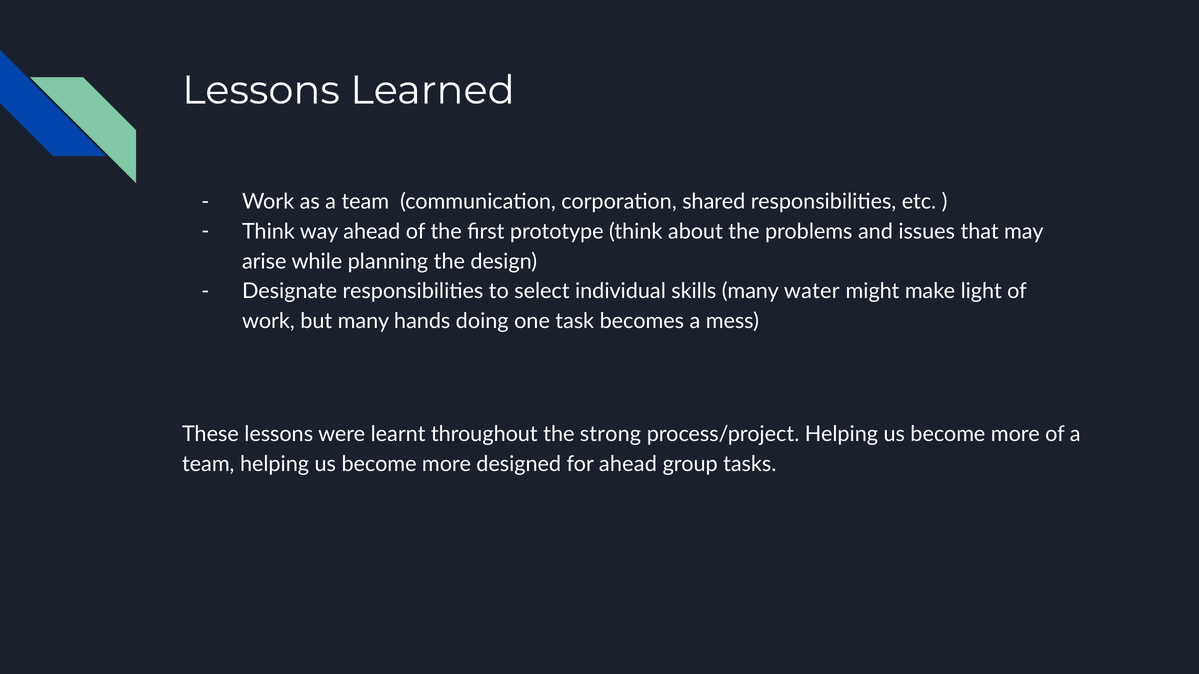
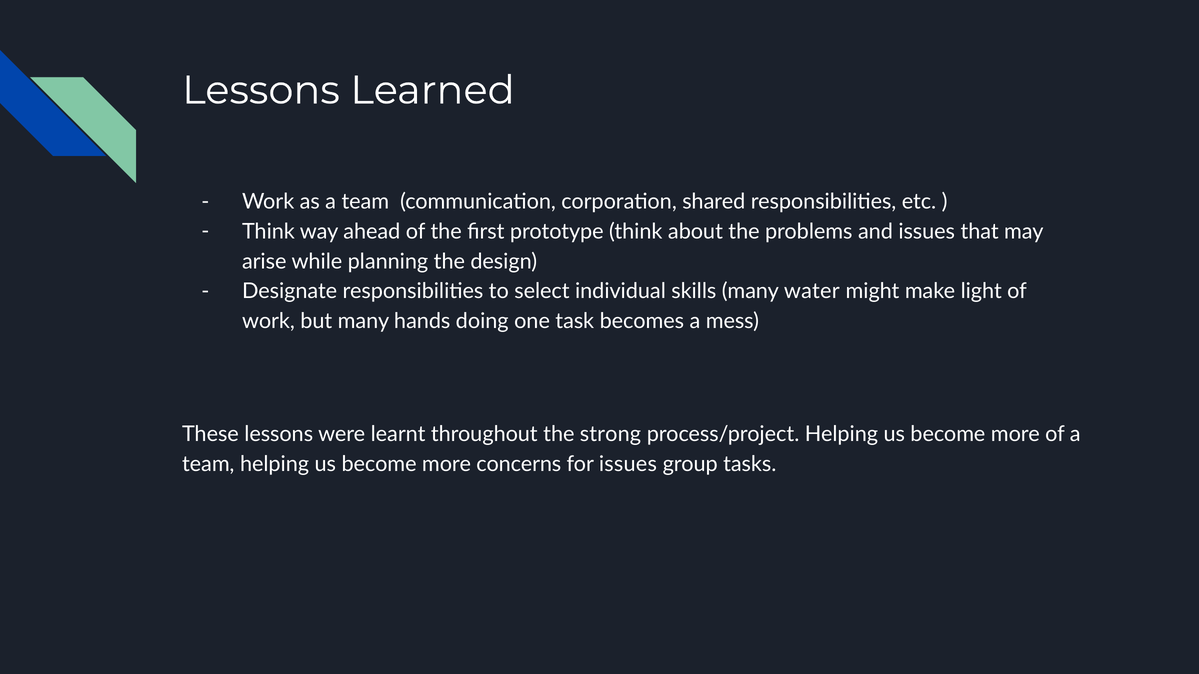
designed: designed -> concerns (519, 464)
for ahead: ahead -> issues (628, 464)
